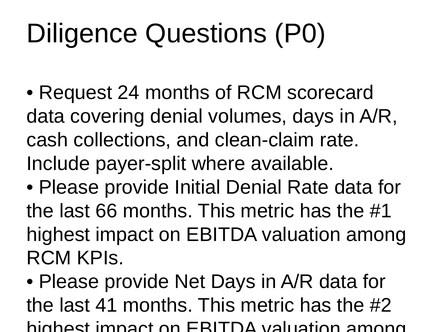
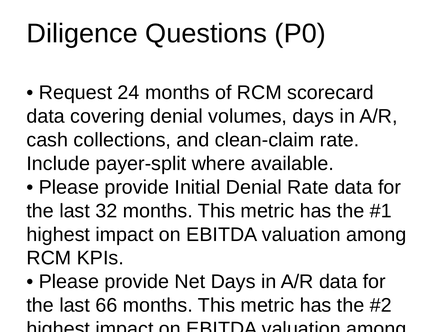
66: 66 -> 32 (106, 211)
41: 41 -> 66 (106, 306)
